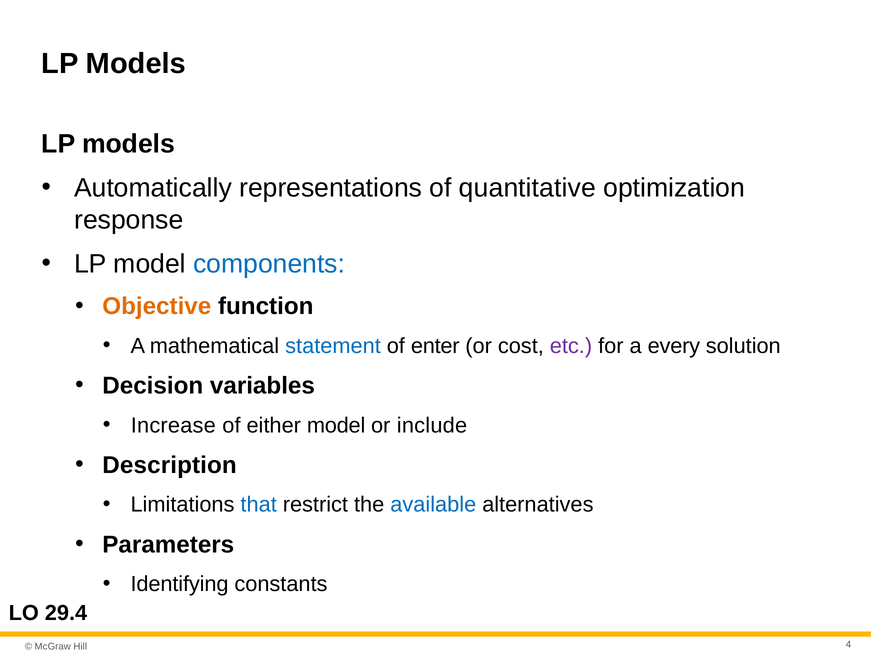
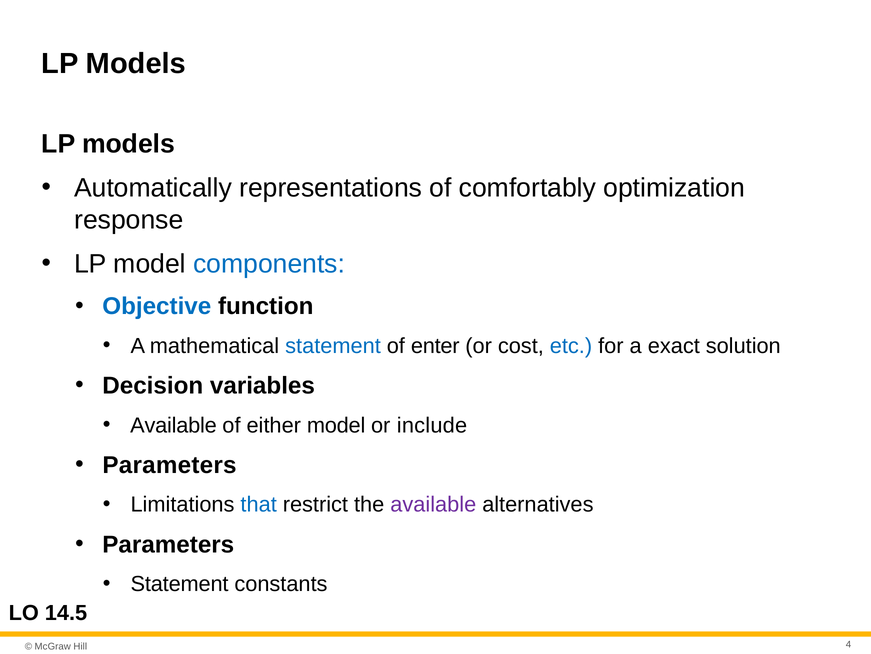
quantitative: quantitative -> comfortably (527, 188)
Objective colour: orange -> blue (157, 306)
etc colour: purple -> blue (571, 346)
every: every -> exact (674, 346)
Increase: Increase -> Available (174, 425)
Description: Description -> Parameters (170, 465)
available colour: blue -> purple (433, 504)
Identifying: Identifying -> Statement (180, 584)
29.4: 29.4 -> 14.5 (66, 612)
